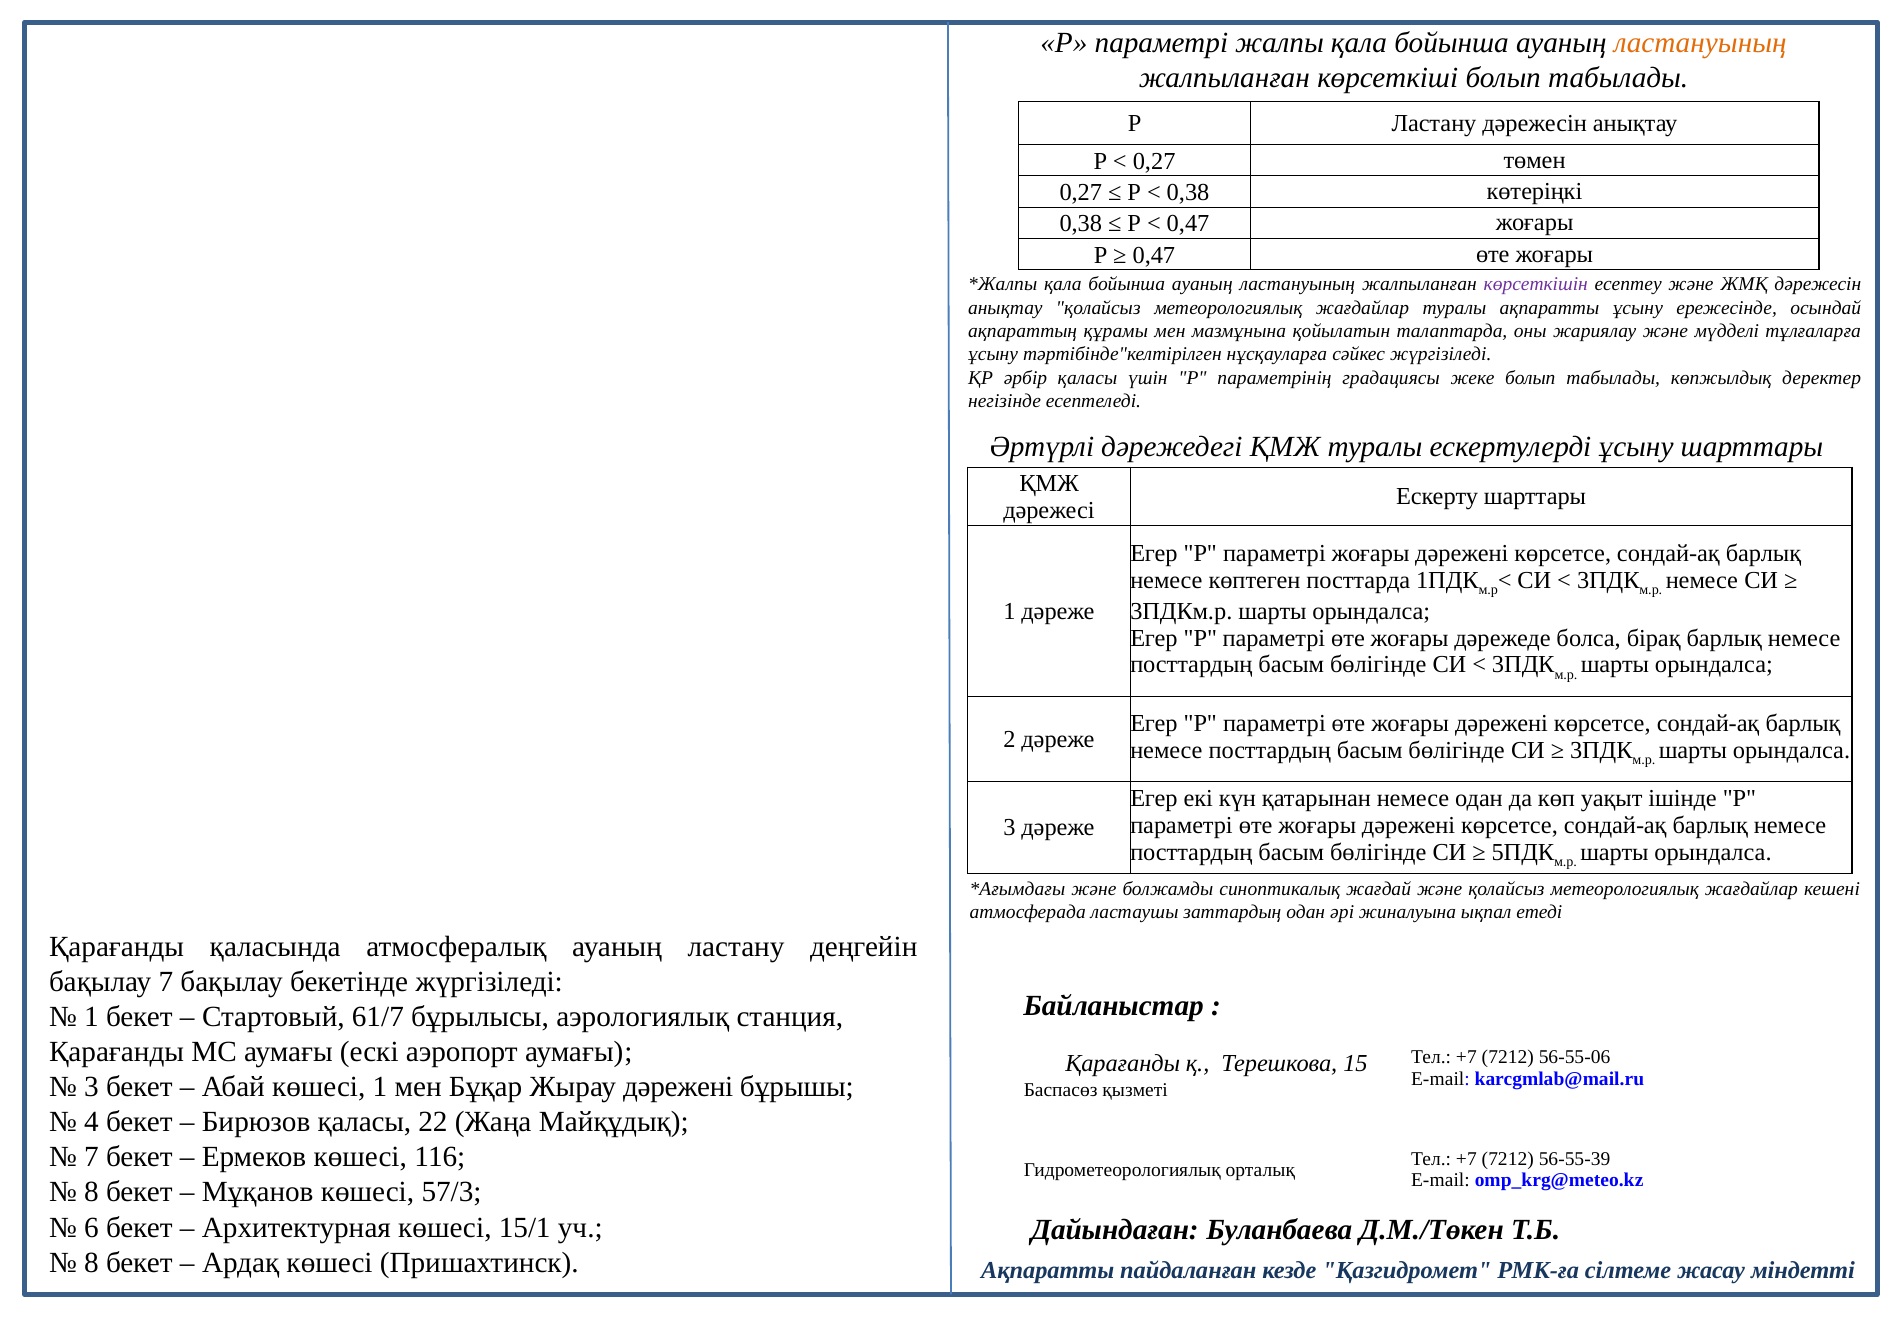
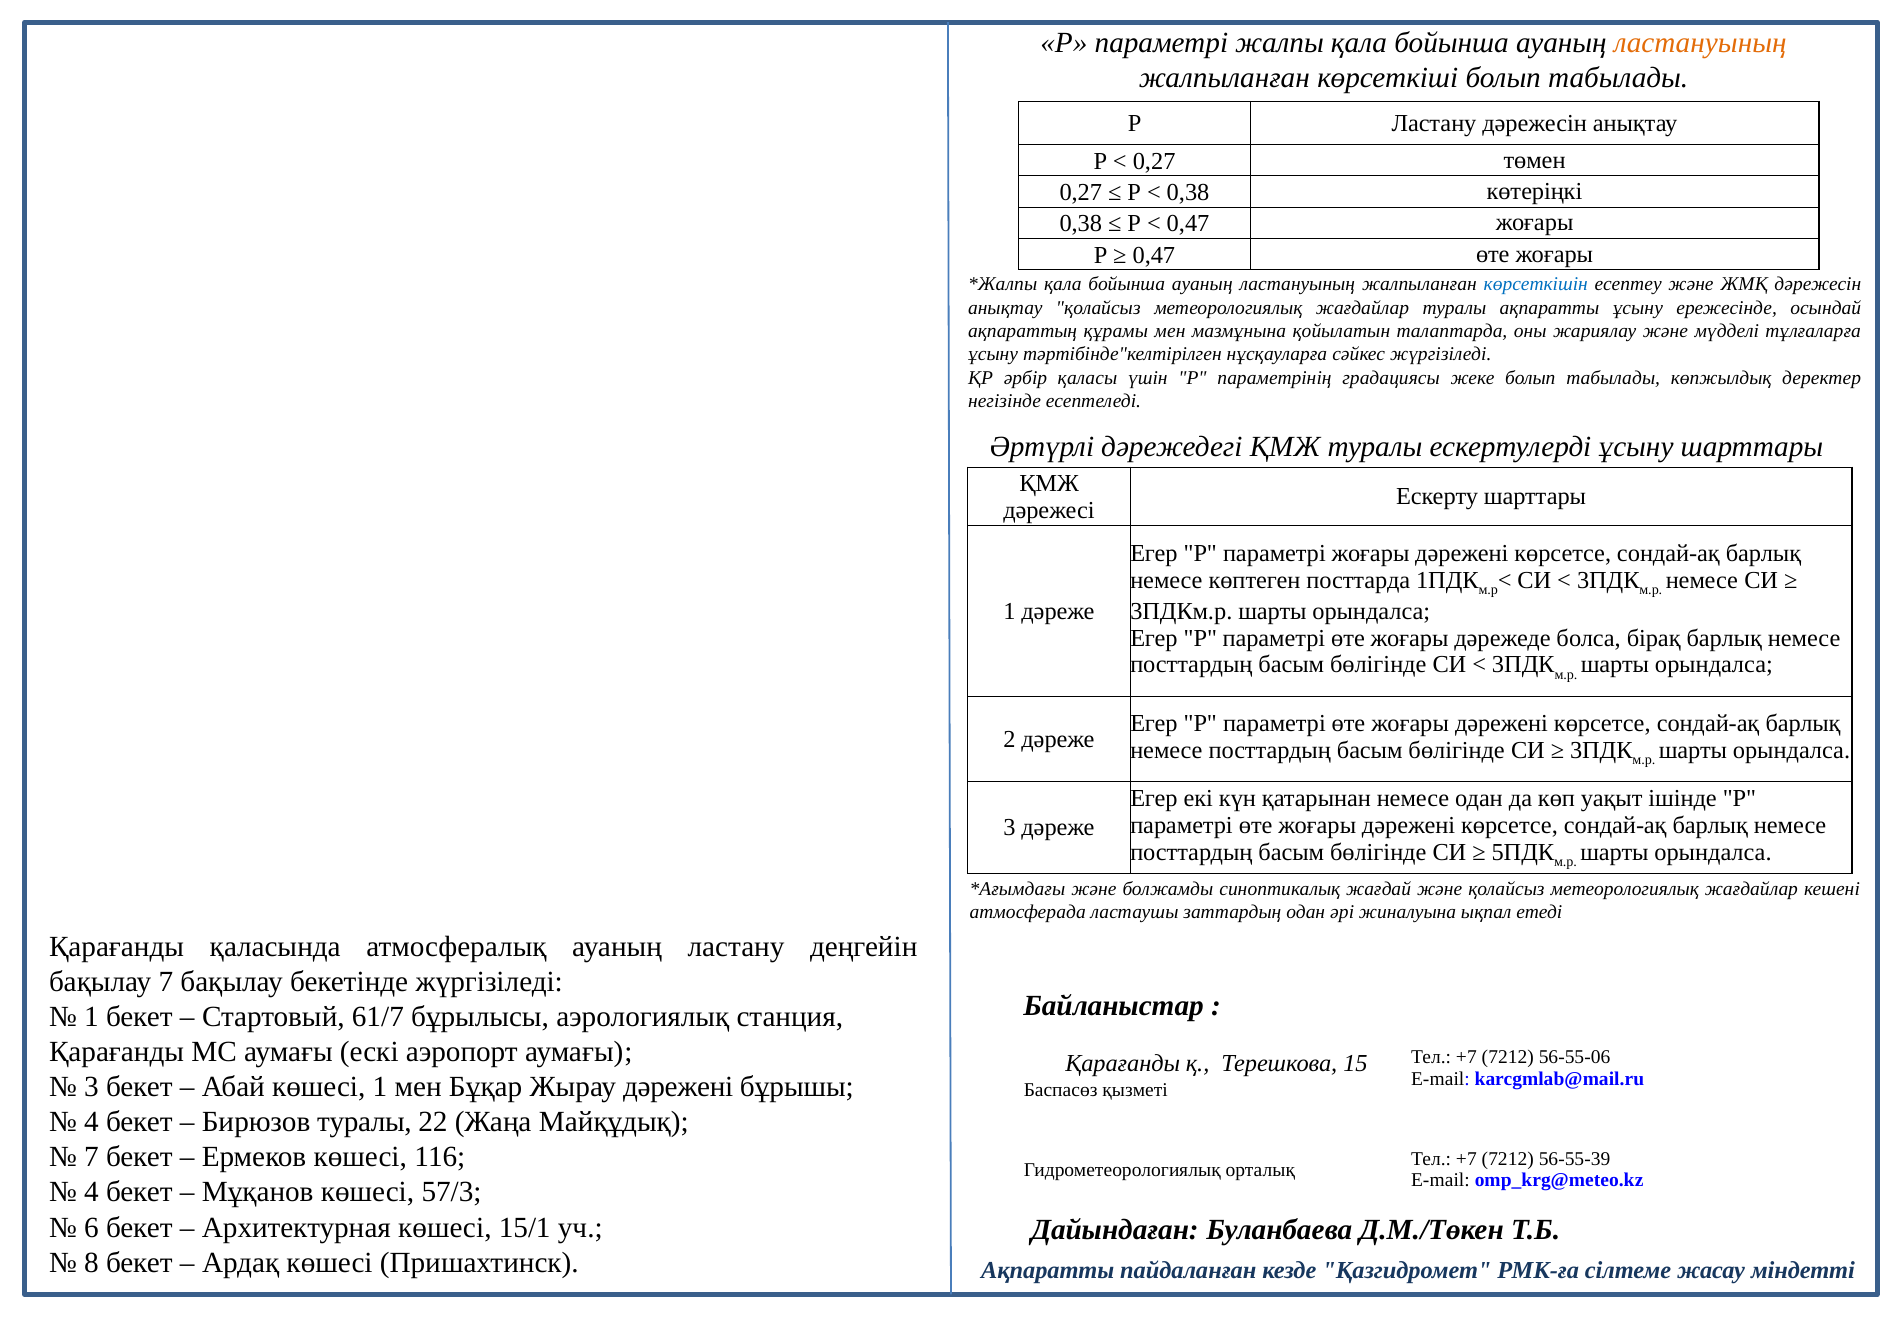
көрсеткішін colour: purple -> blue (1536, 284)
Бирюзов қаласы: қаласы -> туралы (364, 1122)
8: 8 -> 4 (91, 1192)
